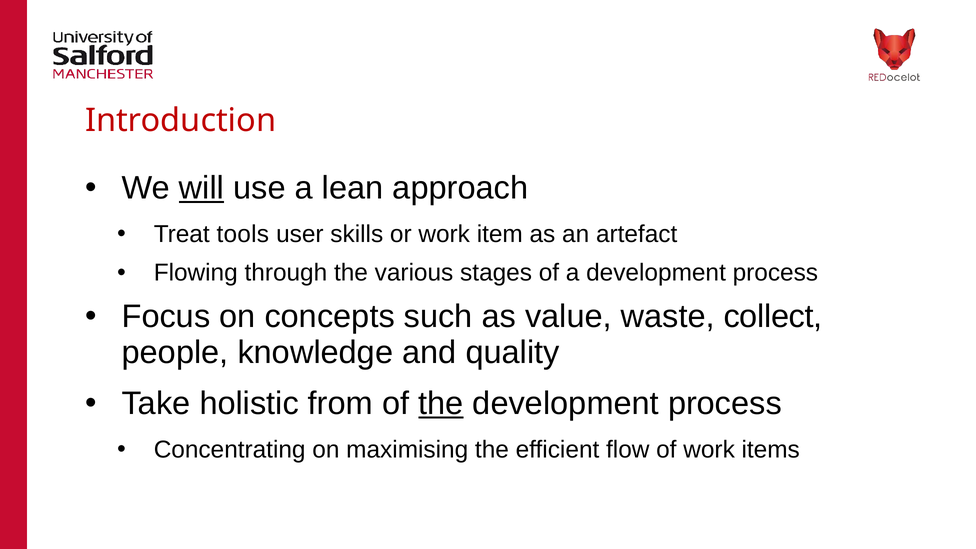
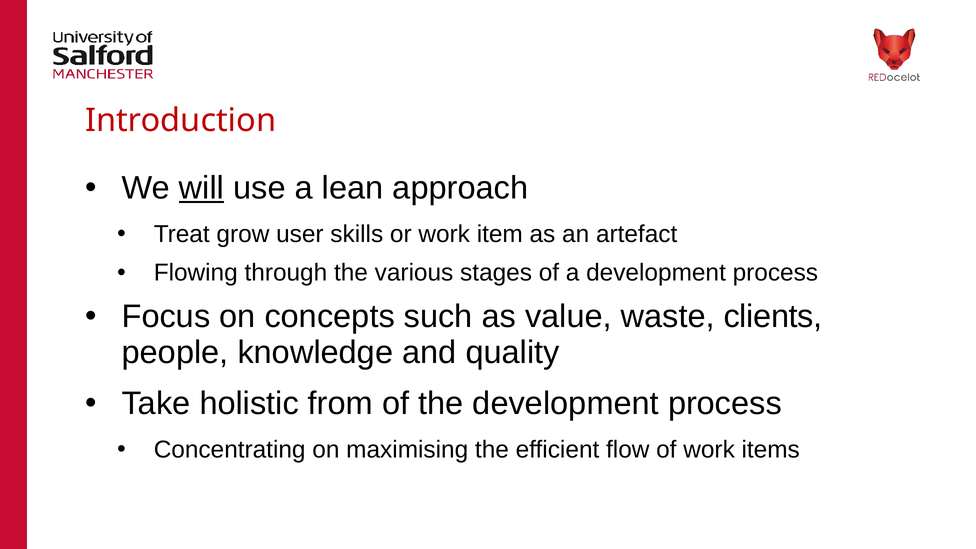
tools: tools -> grow (243, 234)
collect: collect -> clients (773, 316)
the underline: present -> none (441, 403)
